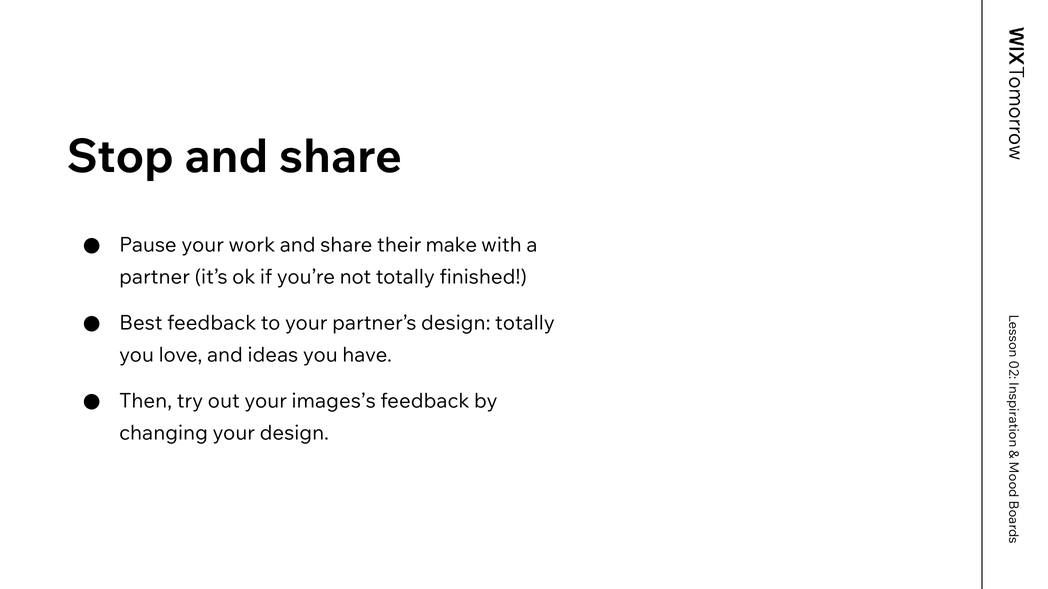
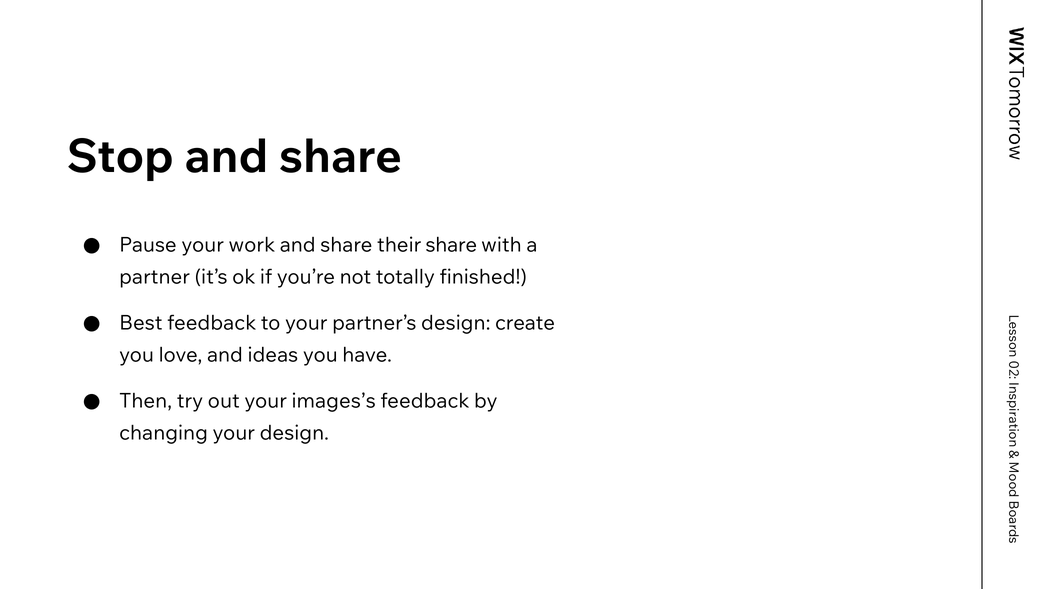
their make: make -> share (451, 245)
design totally: totally -> create (525, 324)
